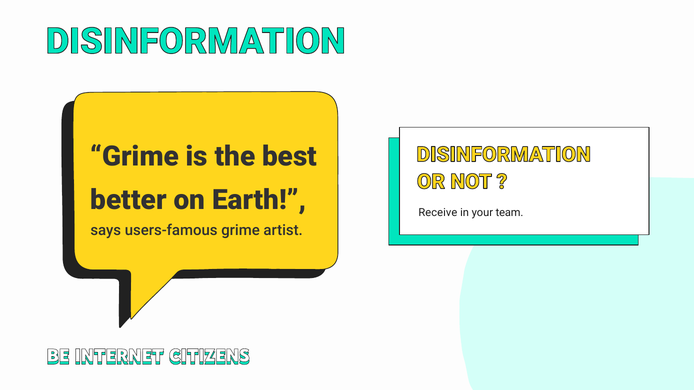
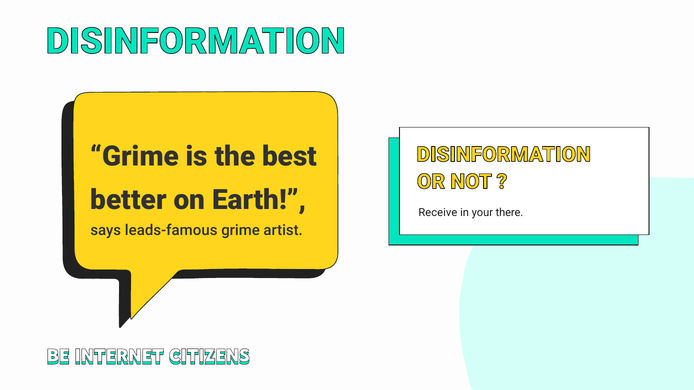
team: team -> there (510, 213)
users-famous: users-famous -> leads-famous (171, 230)
